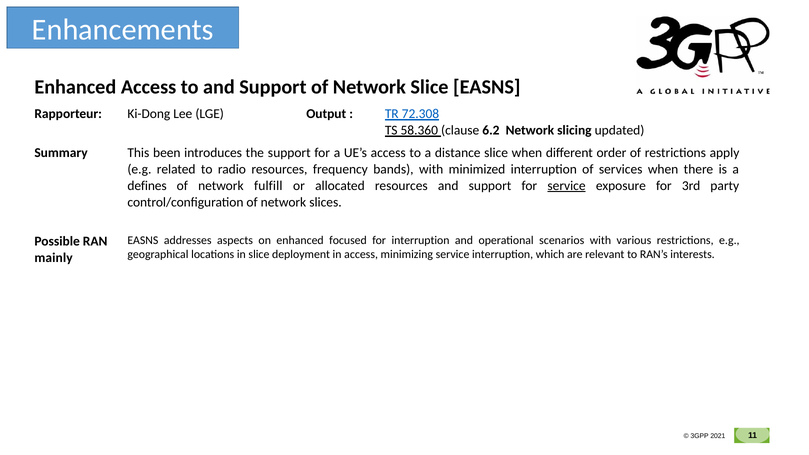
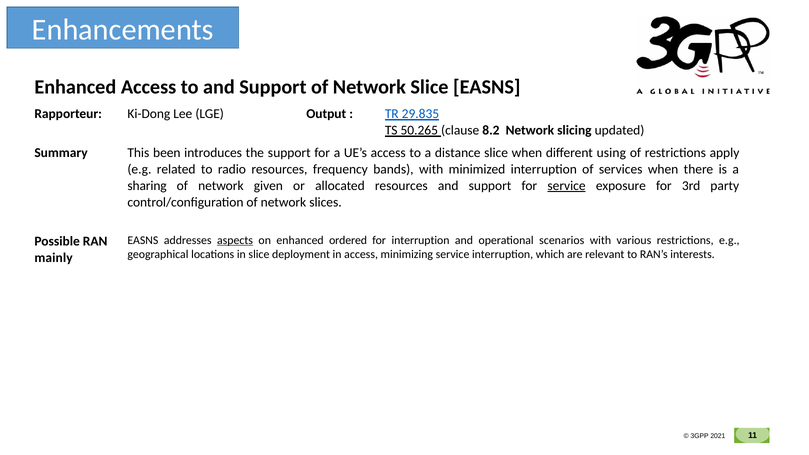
72.308: 72.308 -> 29.835 (420, 114)
58.360: 58.360 -> 50.265 (419, 130)
6.2: 6.2 -> 8.2 (491, 130)
order: order -> using (611, 153)
defines: defines -> sharing (147, 186)
fulfill: fulfill -> given (268, 186)
aspects underline: none -> present (235, 240)
focused: focused -> ordered (348, 240)
